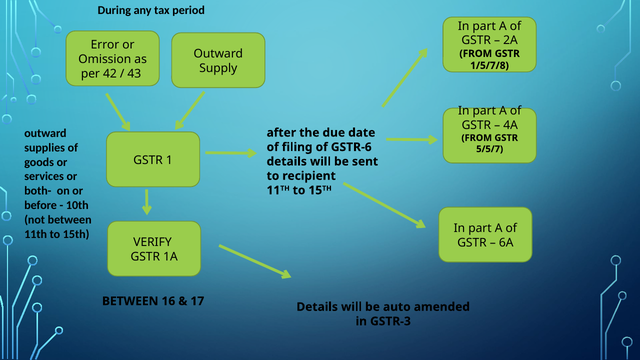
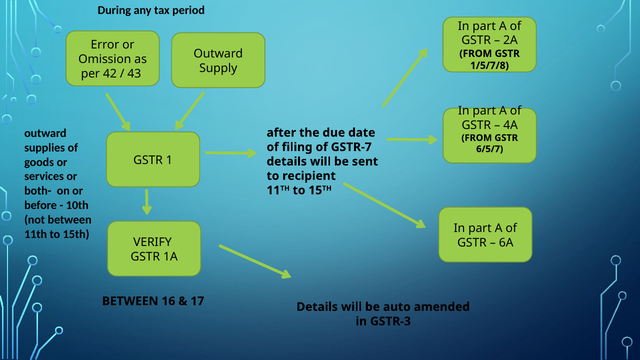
GSTR-6: GSTR-6 -> GSTR-7 (351, 147)
5/5/7: 5/5/7 -> 6/5/7 (490, 149)
